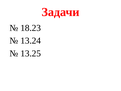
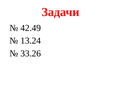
18.23: 18.23 -> 42.49 (31, 28)
13.25: 13.25 -> 33.26 (31, 53)
